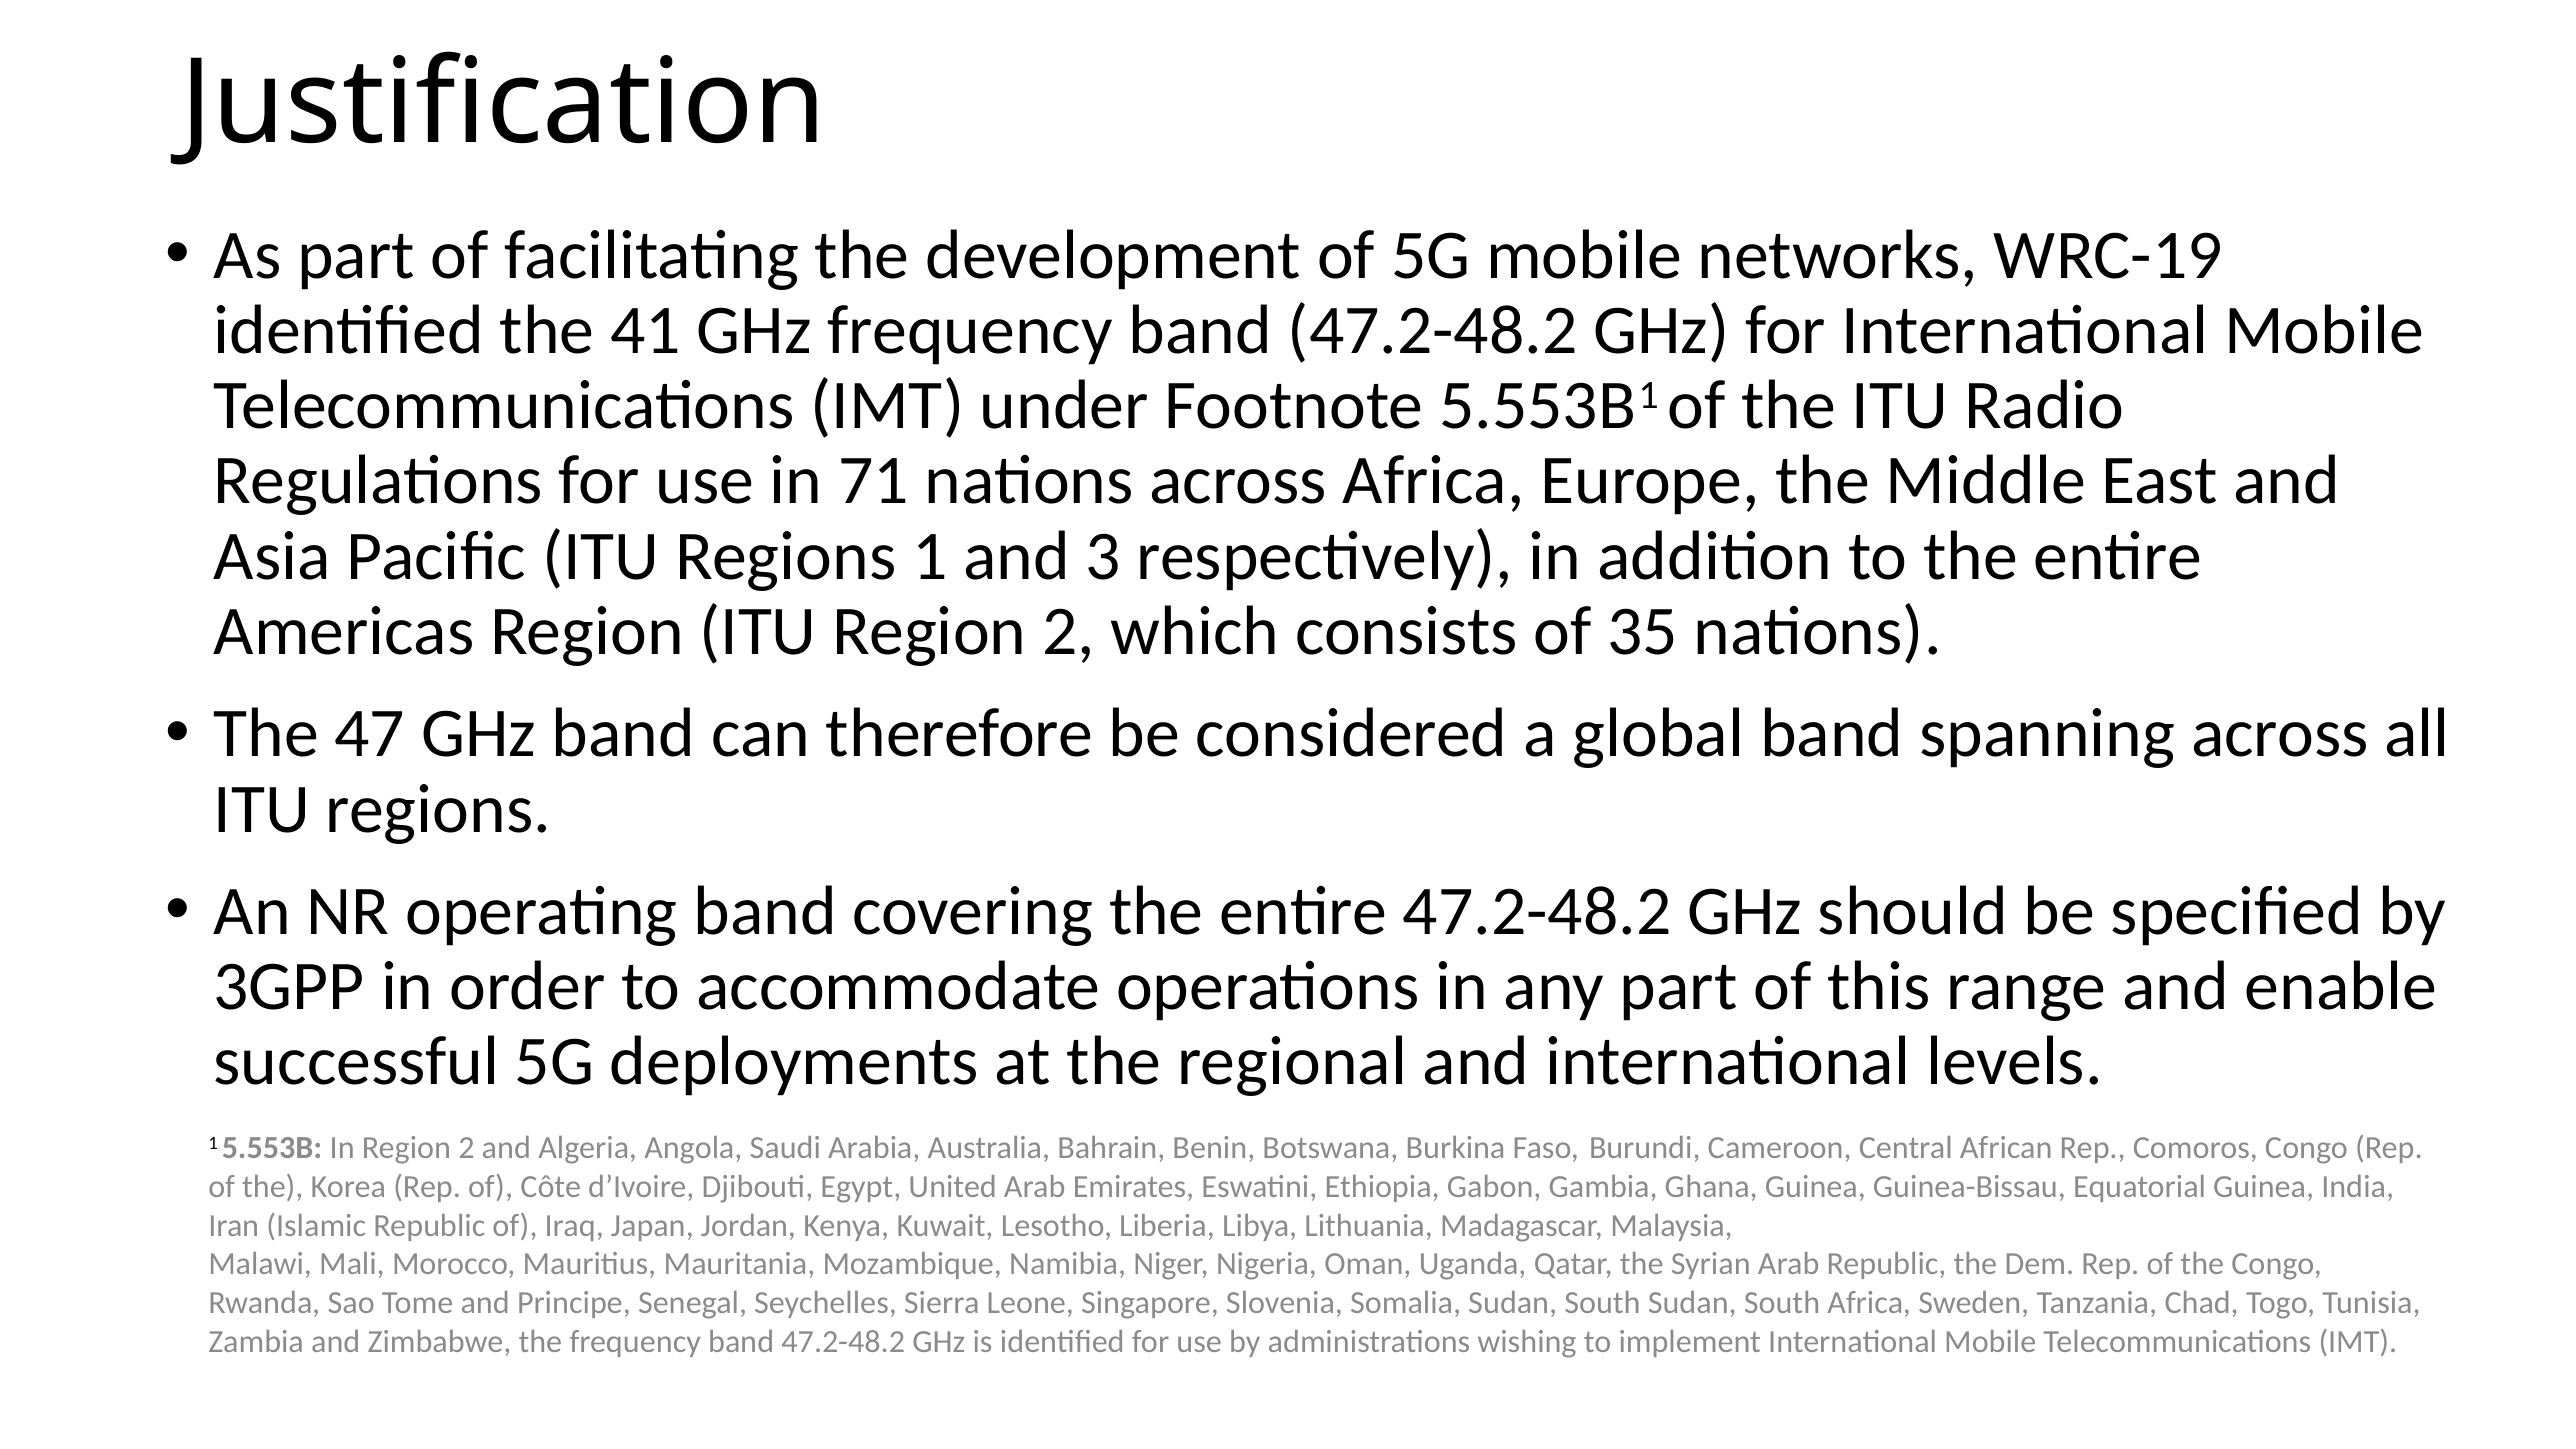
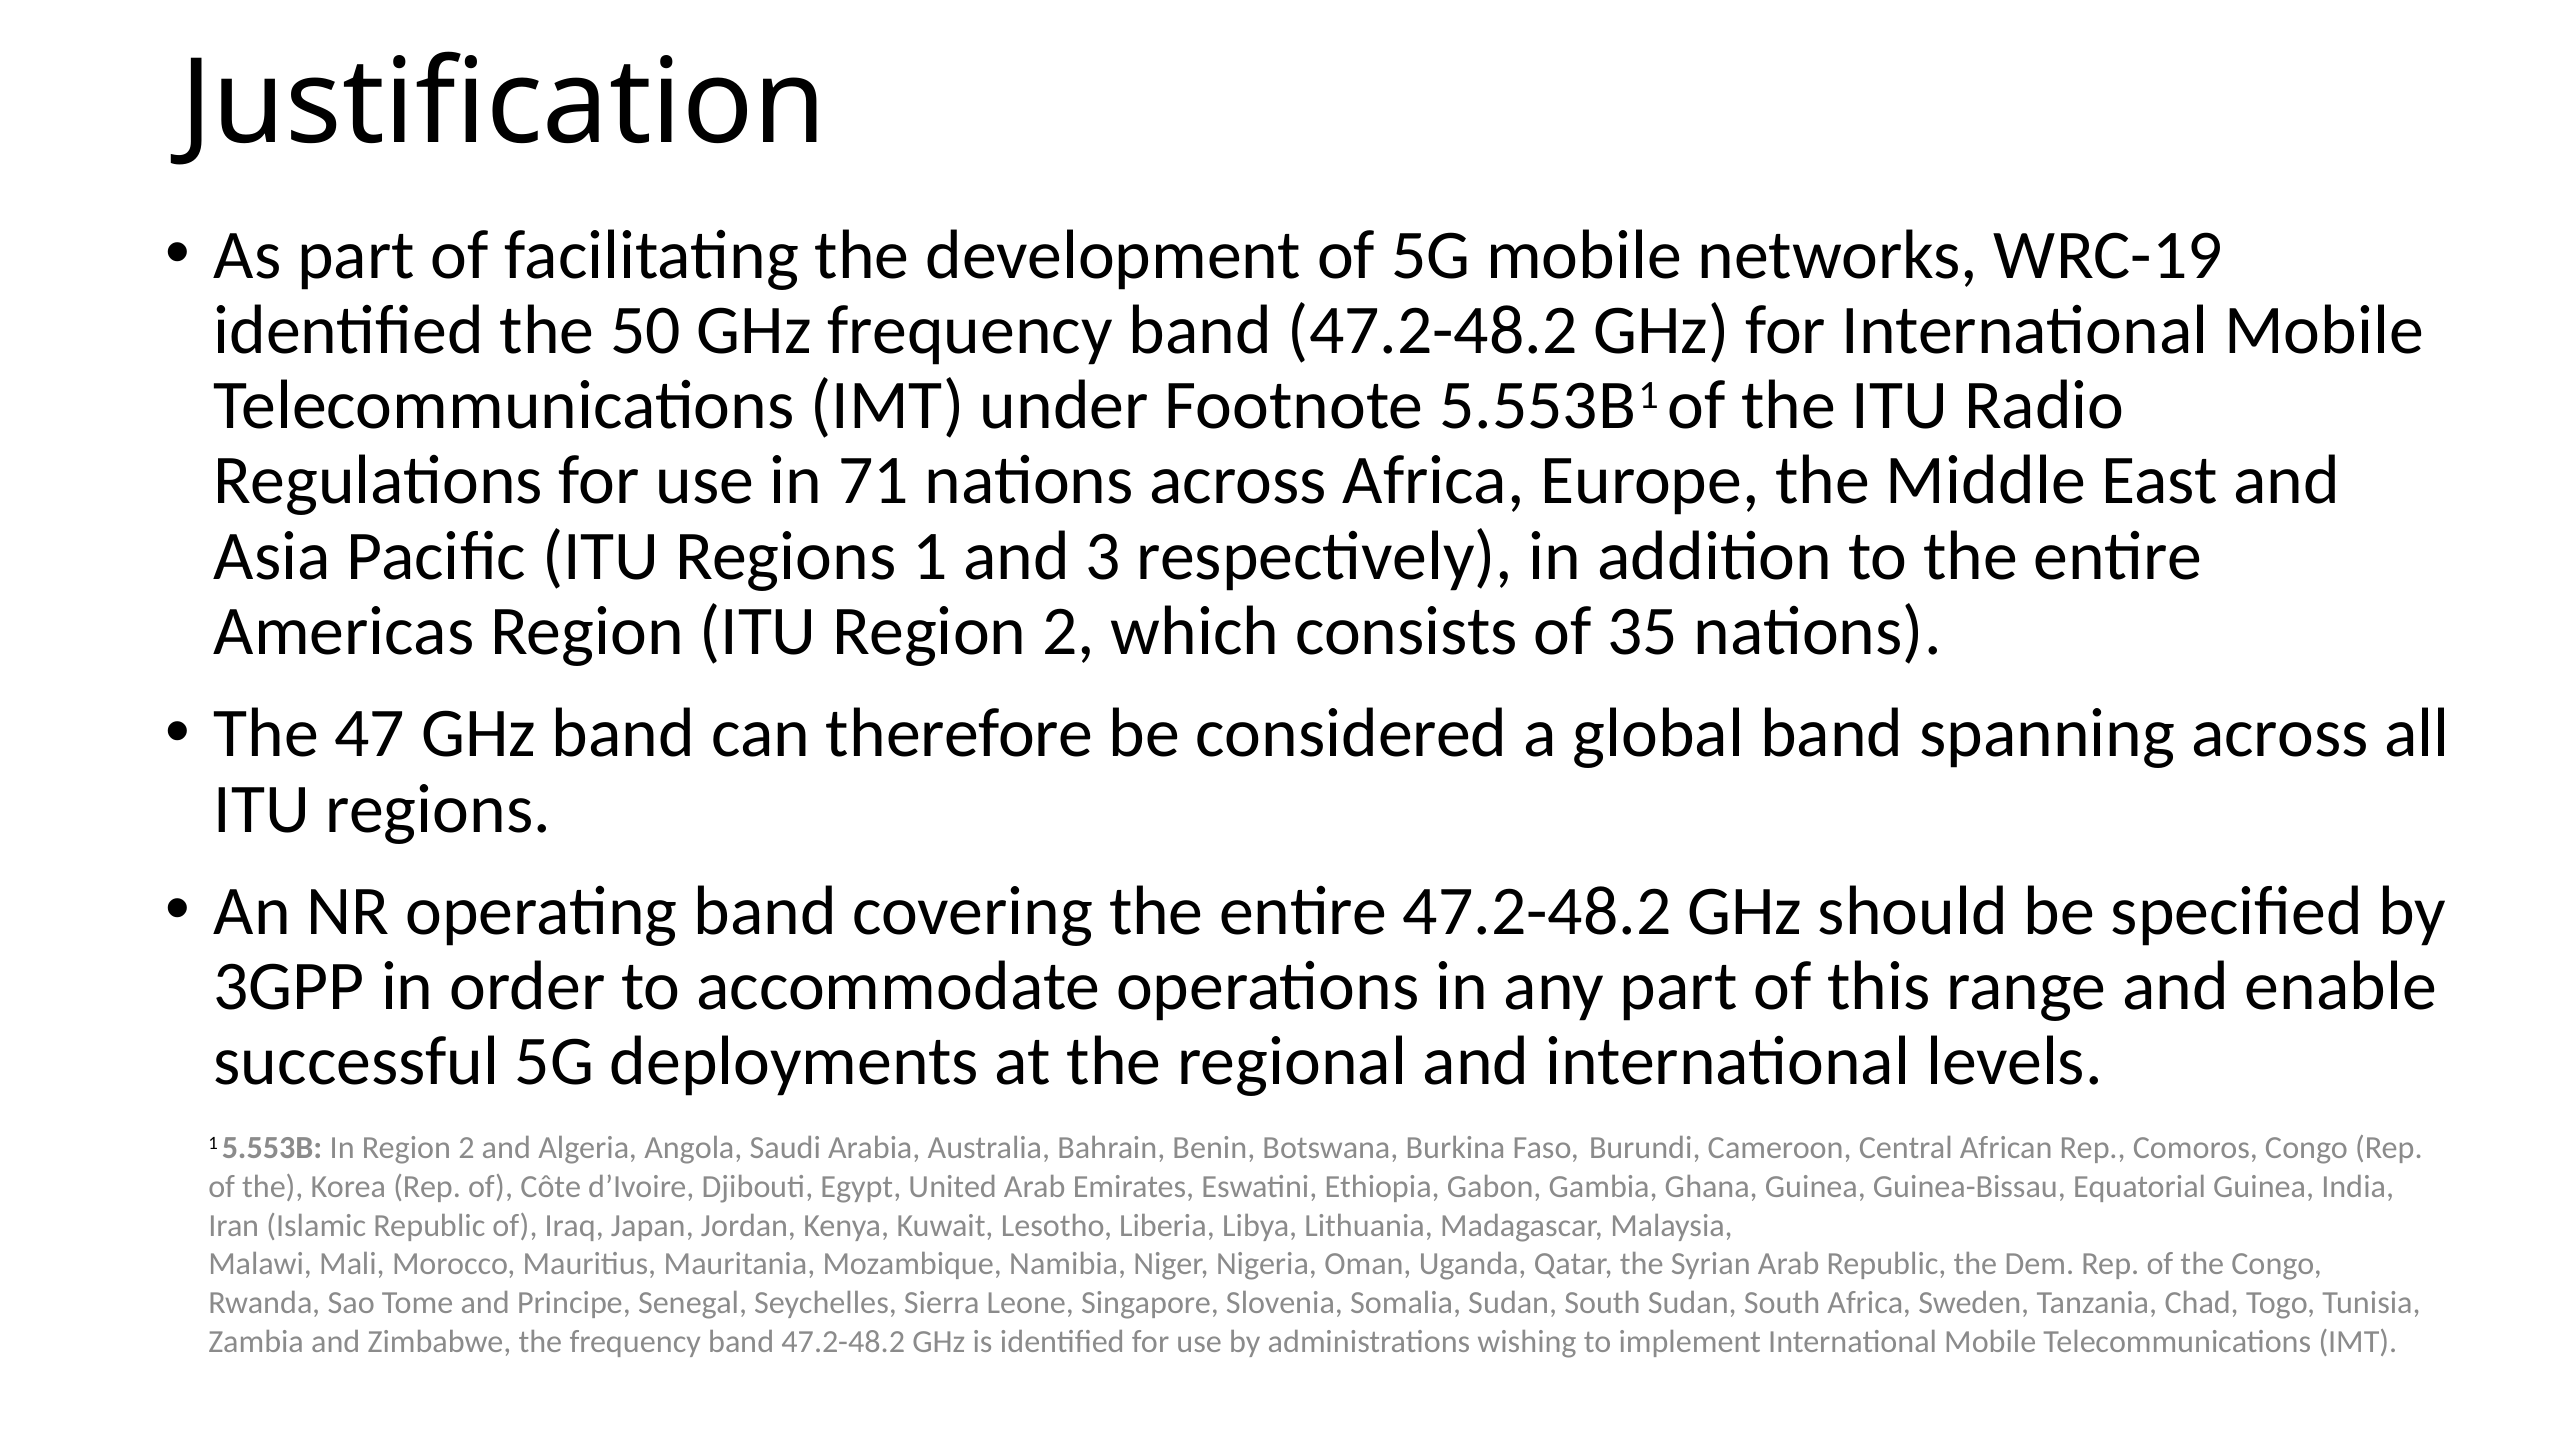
41: 41 -> 50 (646, 330)
